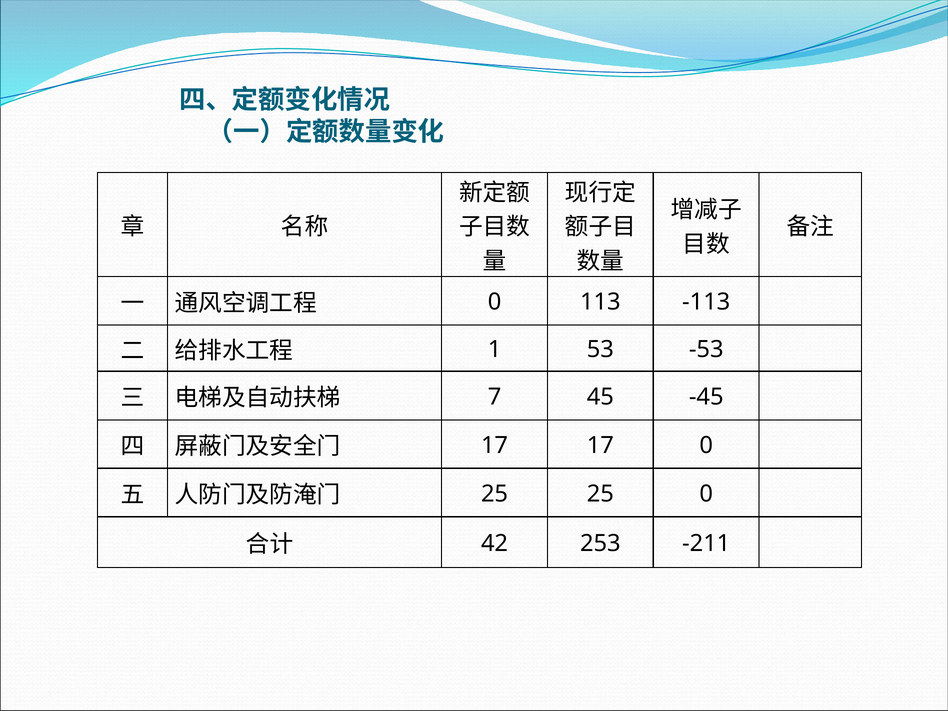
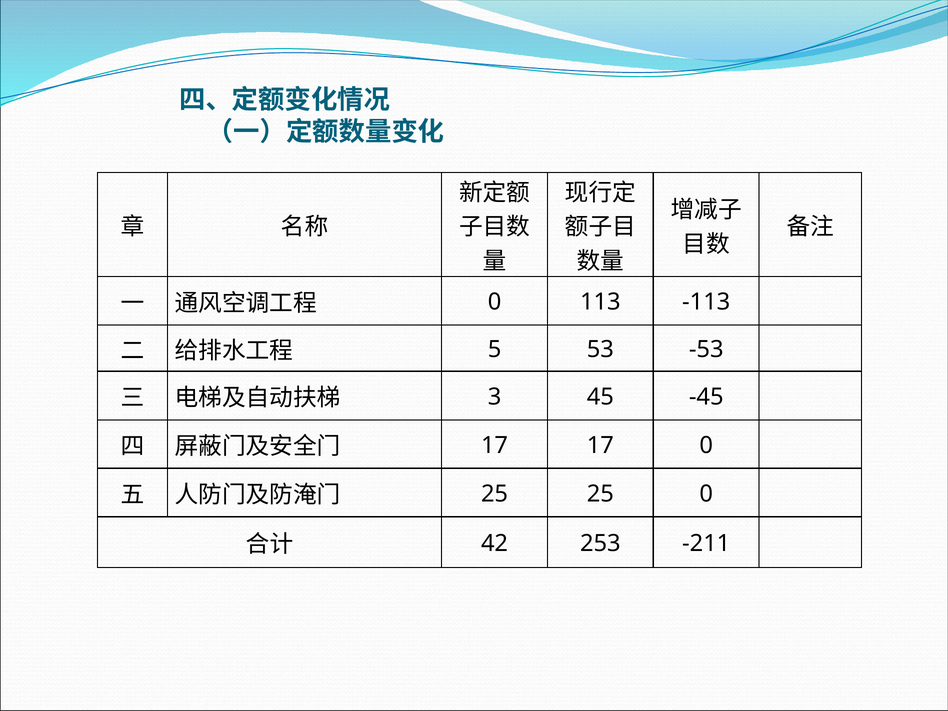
1: 1 -> 5 (495, 350)
7: 7 -> 3 (495, 397)
